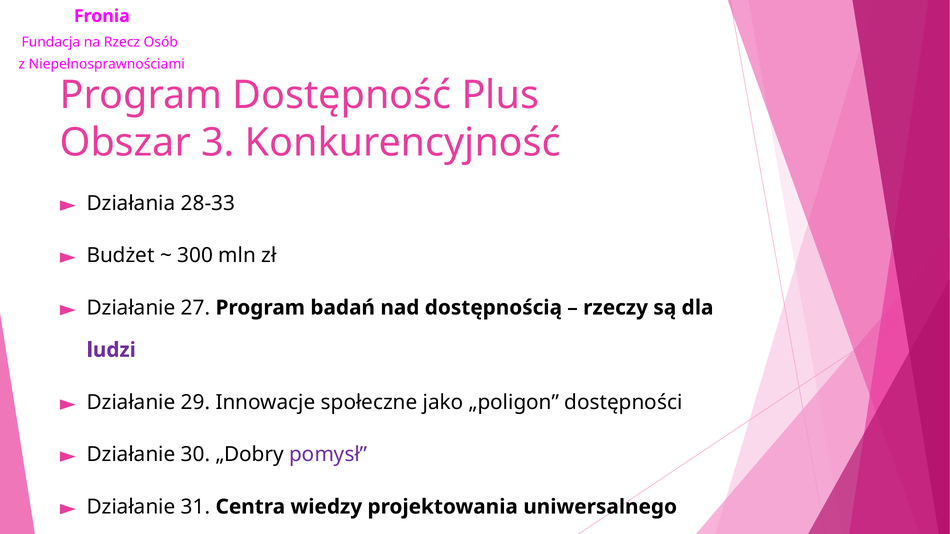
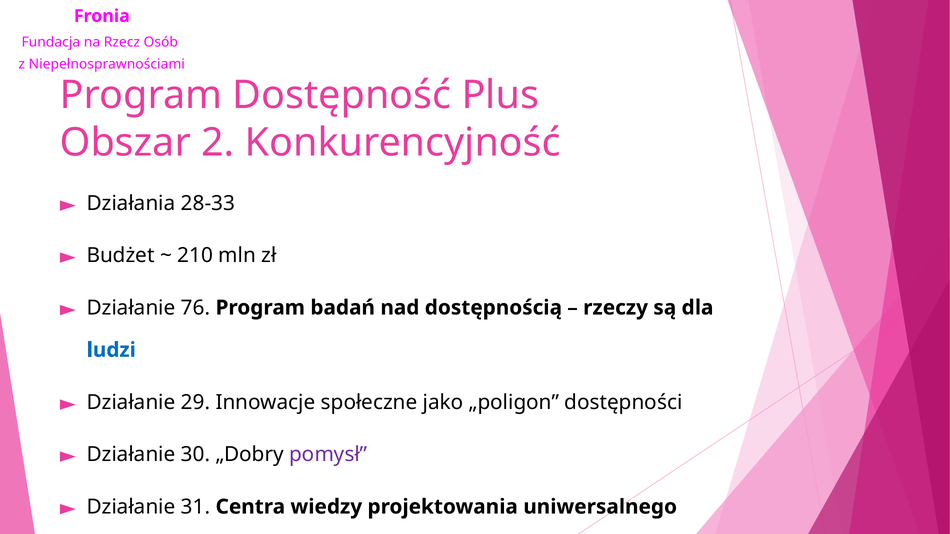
3: 3 -> 2 (218, 143)
300: 300 -> 210 (195, 256)
27: 27 -> 76 (196, 308)
ludzi colour: purple -> blue (111, 350)
